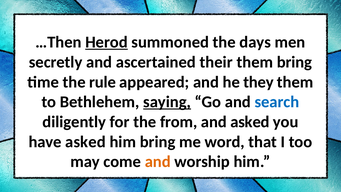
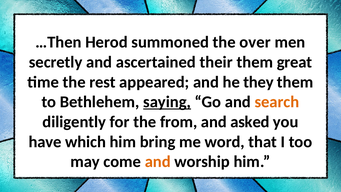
Herod underline: present -> none (107, 42)
days: days -> over (255, 42)
them bring: bring -> great (294, 62)
rule: rule -> rest (102, 82)
search colour: blue -> orange (277, 102)
have asked: asked -> which (86, 142)
